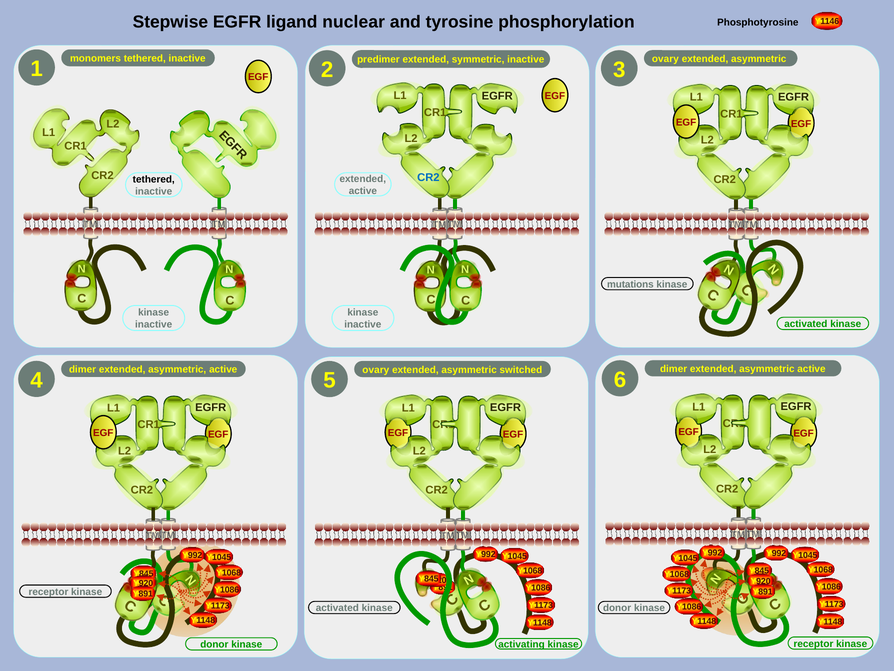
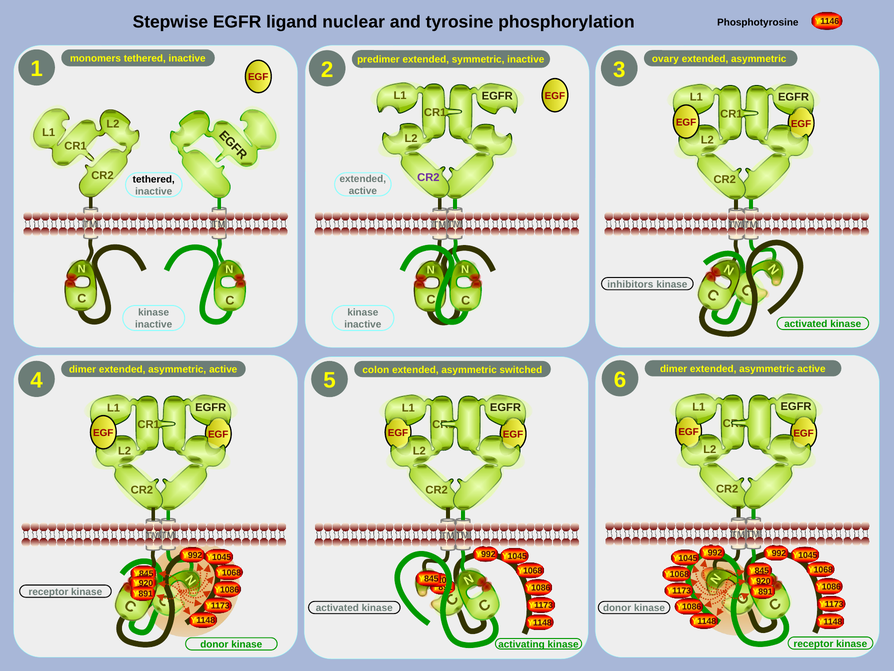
CR2 colour: blue -> purple (428, 178)
mutations: mutations -> inhibitors (630, 284)
ovary: ovary -> colon (376, 369)
